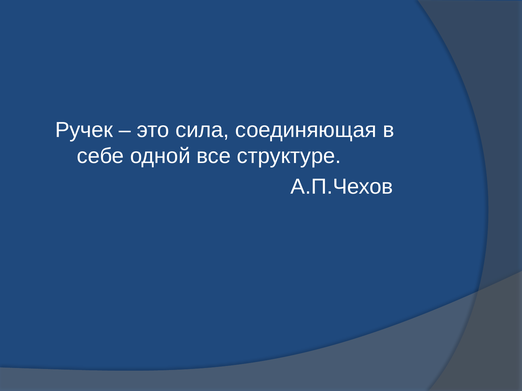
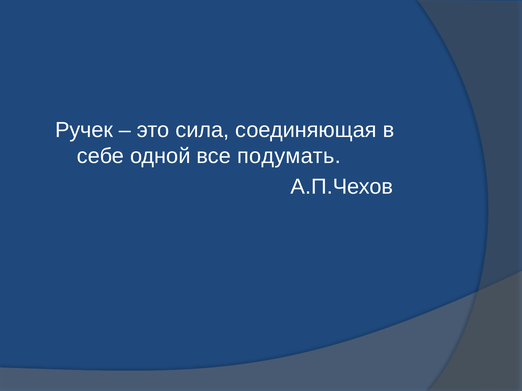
структуре: структуре -> подумать (289, 156)
